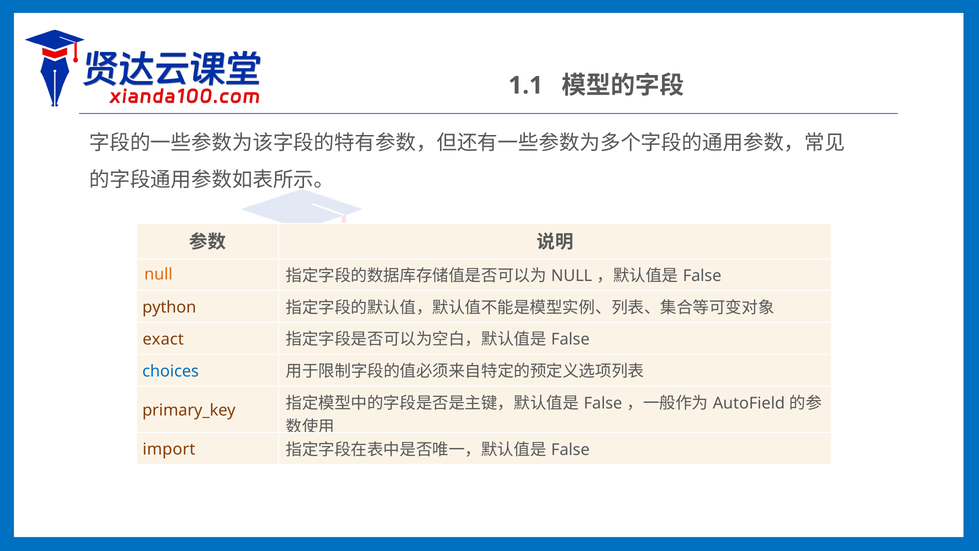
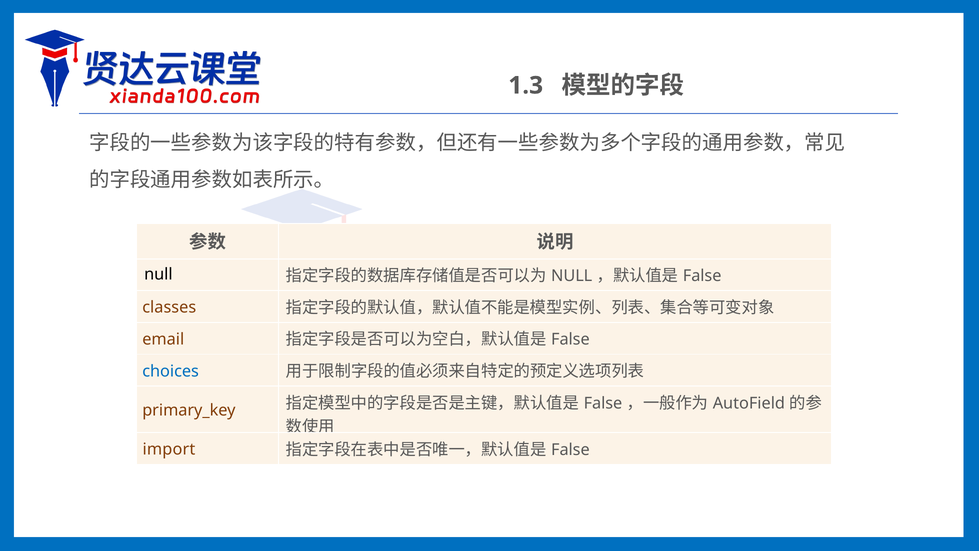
1.1: 1.1 -> 1.3 (526, 85)
null colour: orange -> black (158, 274)
python: python -> classes (169, 307)
exact: exact -> email (163, 339)
